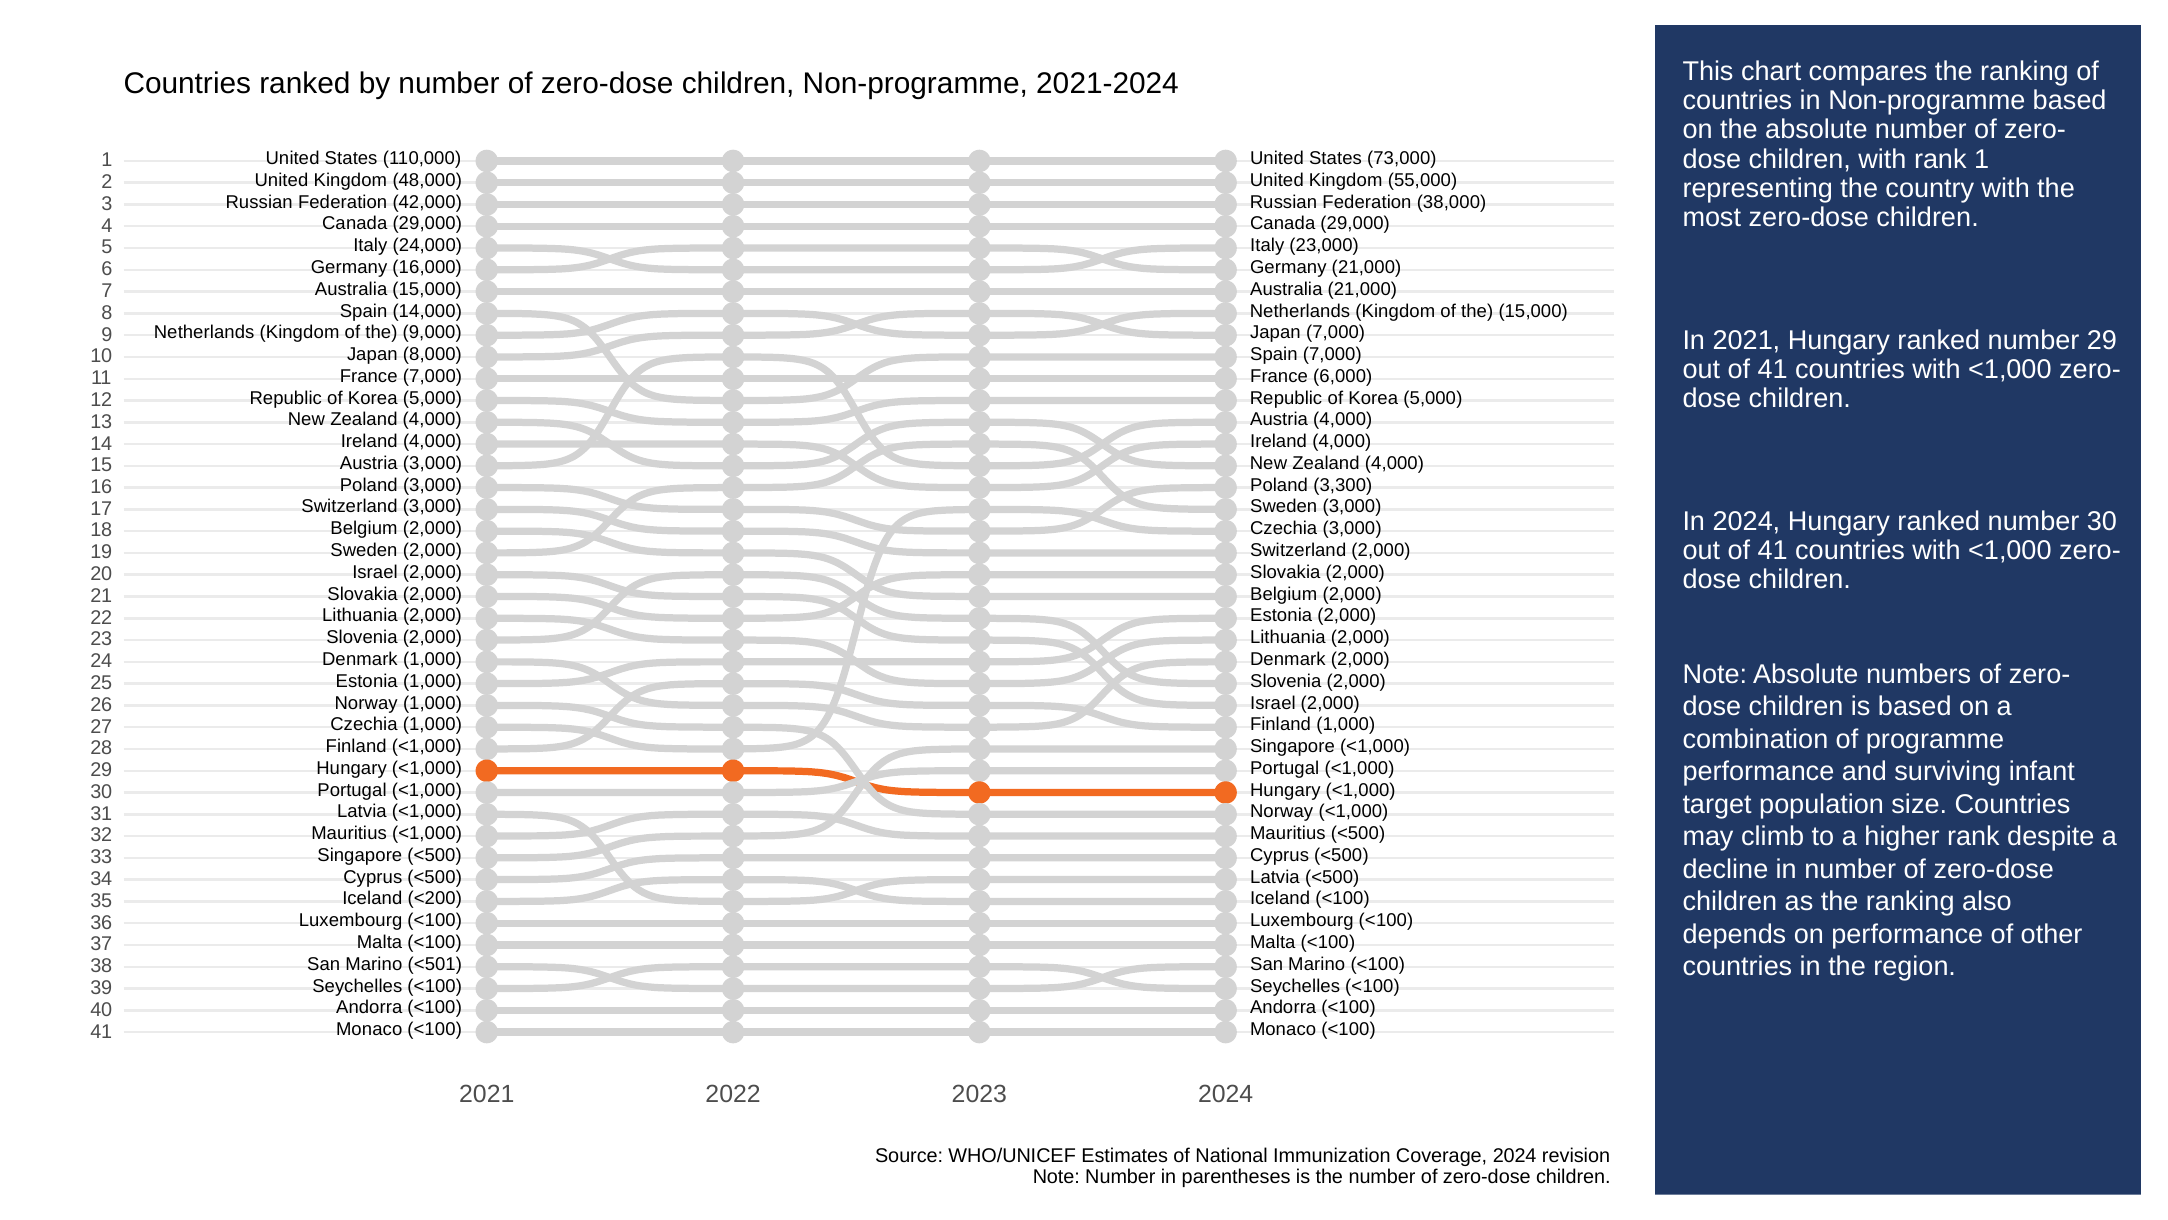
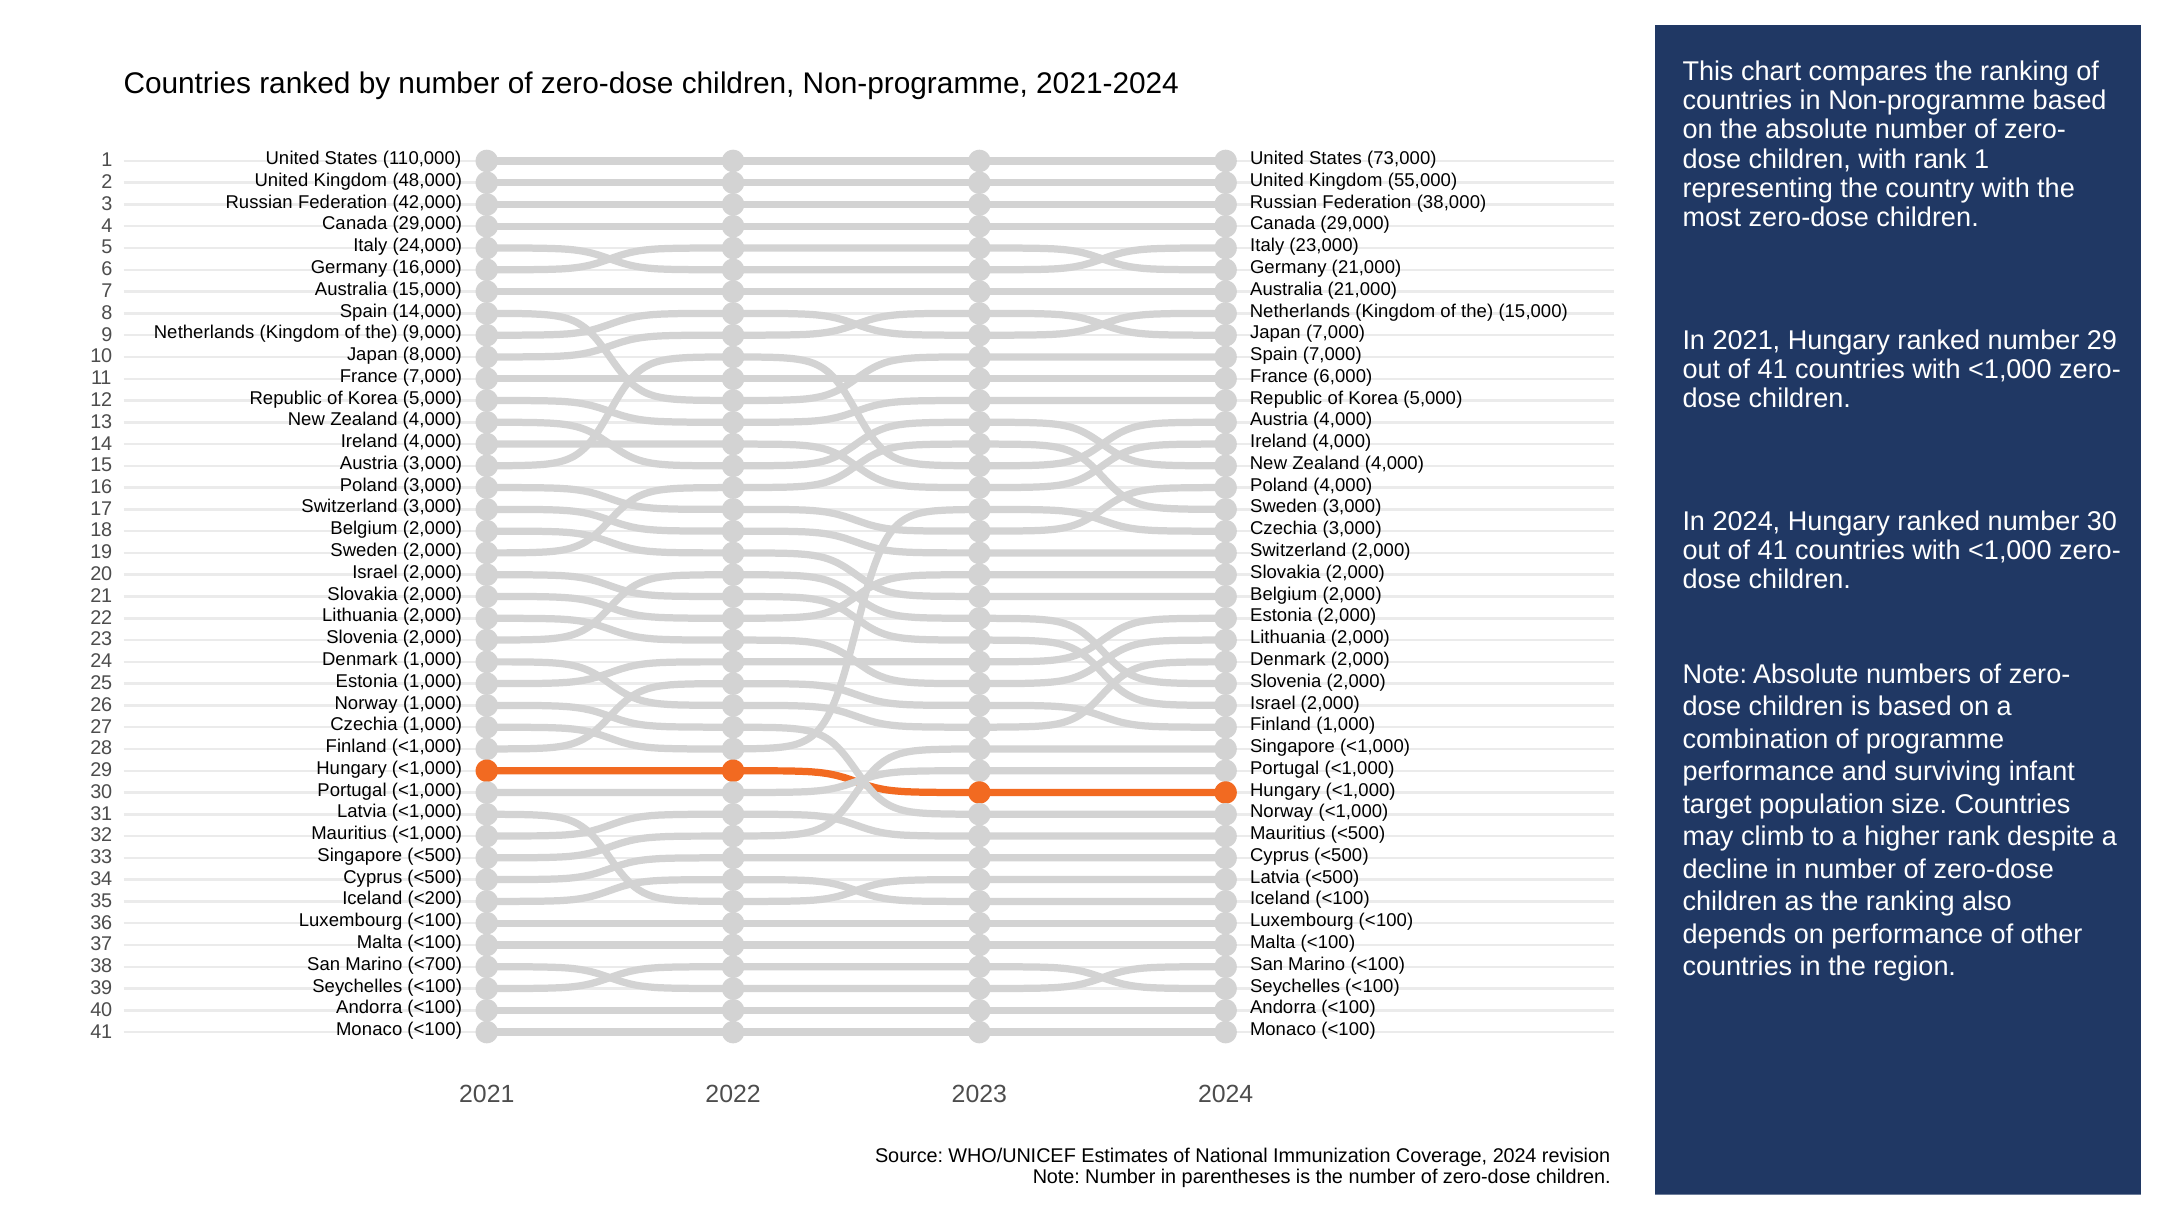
Poland 3,300: 3,300 -> 4,000 (1343, 485)
<501: <501 -> <700 (435, 964)
